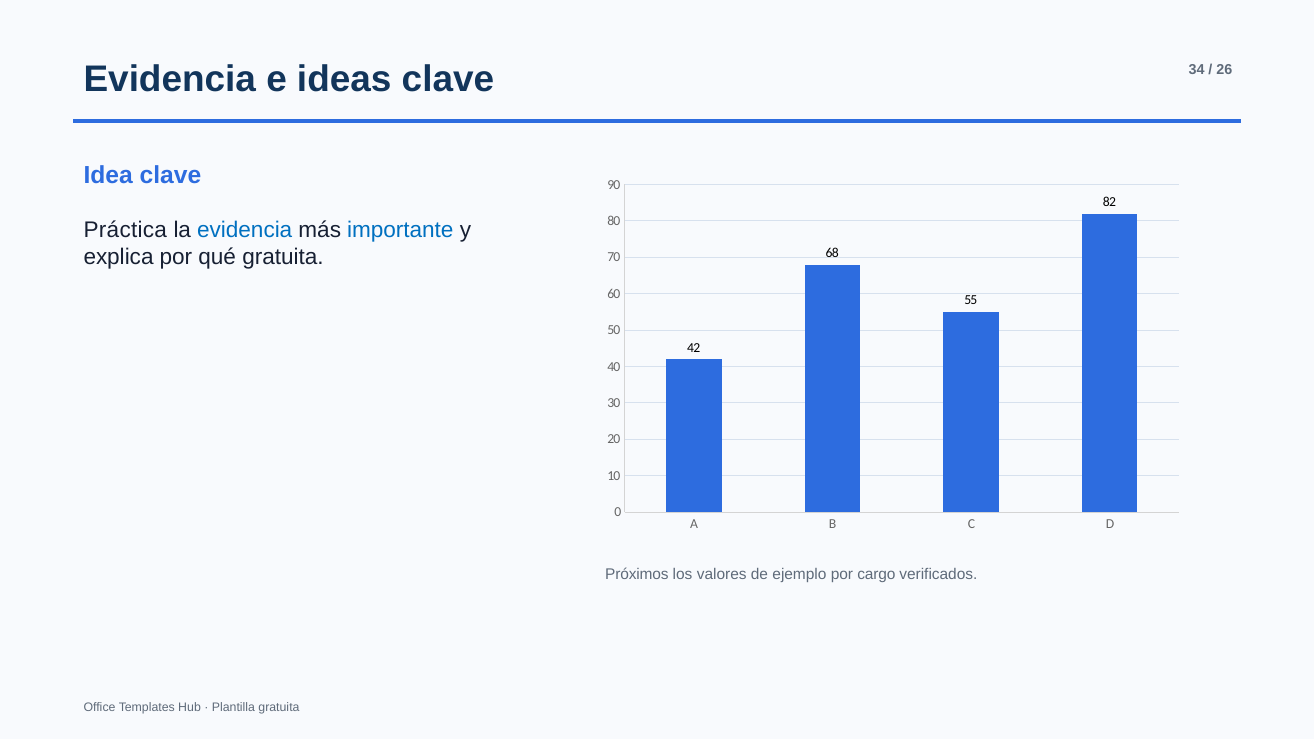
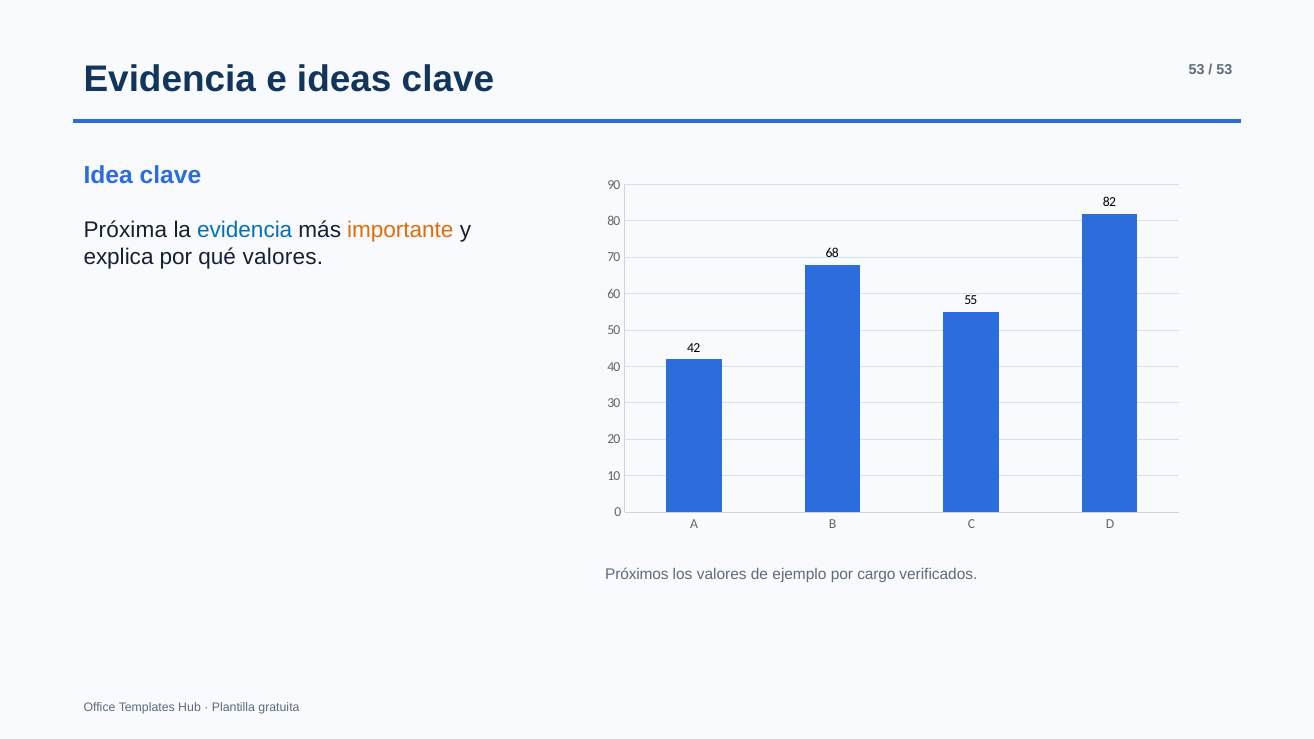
clave 34: 34 -> 53 (1197, 70)
26: 26 -> 53 (1224, 70)
Práctica: Práctica -> Próxima (125, 230)
importante colour: blue -> orange (400, 230)
qué gratuita: gratuita -> valores (283, 258)
